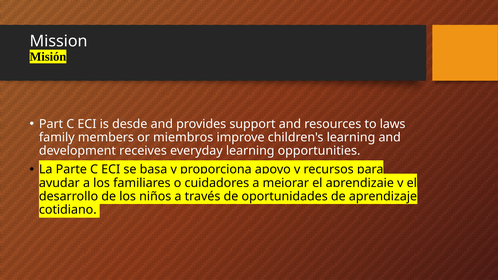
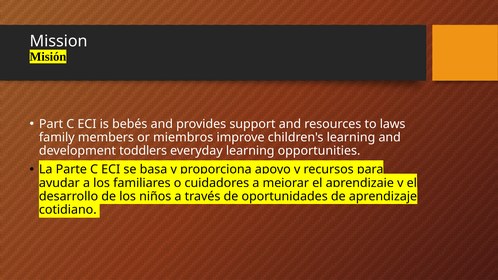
desde: desde -> bebés (130, 124)
receives: receives -> toddlers (143, 151)
